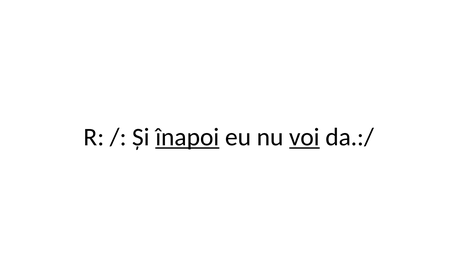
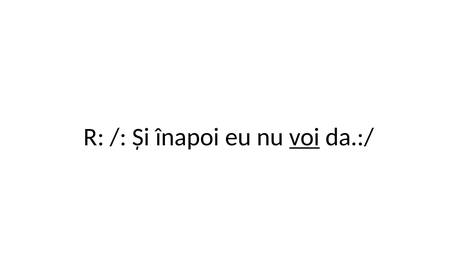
înapoi underline: present -> none (187, 137)
